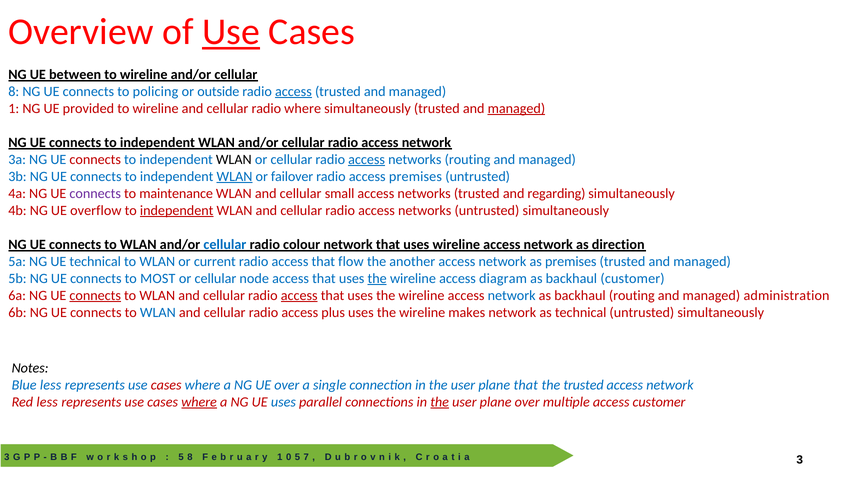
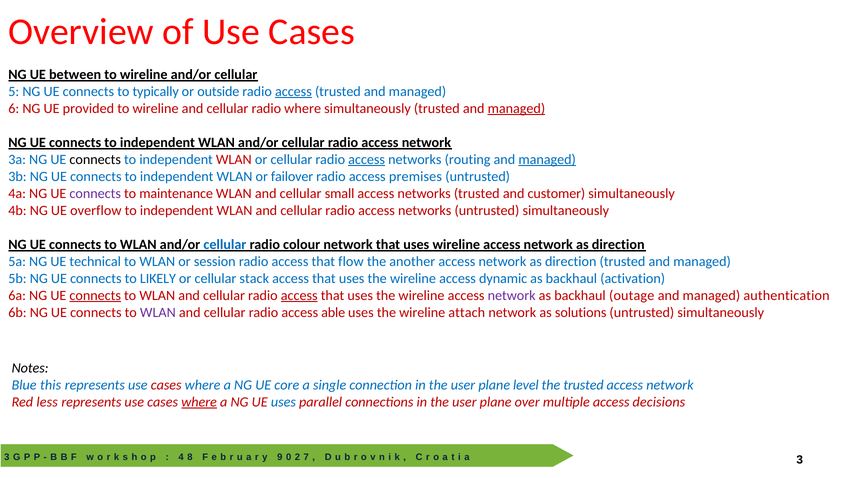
Use underline: present -> none (231, 32)
8: 8 -> 5 (14, 91)
policing: policing -> typically (156, 91)
1: 1 -> 6 (14, 108)
connects colour: red -> black (95, 159)
WLAN colour: black -> red (234, 159)
managed underline: none -> present (547, 159)
WLAN underline: present -> none (235, 176)
regarding: regarding -> customer (556, 193)
independent underline: present -> none (177, 210)
current: current -> session (215, 261)
premises: premises -> direction (571, 261)
MOST: MOST -> LIKELY (158, 278)
node: node -> stack (254, 278)
the underline: present -> none (377, 278)
diagram: diagram -> dynamic (503, 278)
backhaul customer: customer -> activation (633, 278)
network colour: blue -> purple (512, 295)
backhaul routing: routing -> outage (632, 295)
administration: administration -> authentication (787, 295)
WLAN colour: blue -> purple (158, 312)
plus: plus -> able (333, 312)
makes: makes -> attach (467, 312)
as technical: technical -> solutions (581, 312)
Blue less: less -> this (51, 385)
UE over: over -> core (287, 385)
plane that: that -> level (526, 385)
the underline: present -> none (440, 402)
access customer: customer -> decisions (659, 402)
5: 5 -> 4 (181, 457)
1: 1 -> 9 (280, 457)
5: 5 -> 2 (297, 457)
